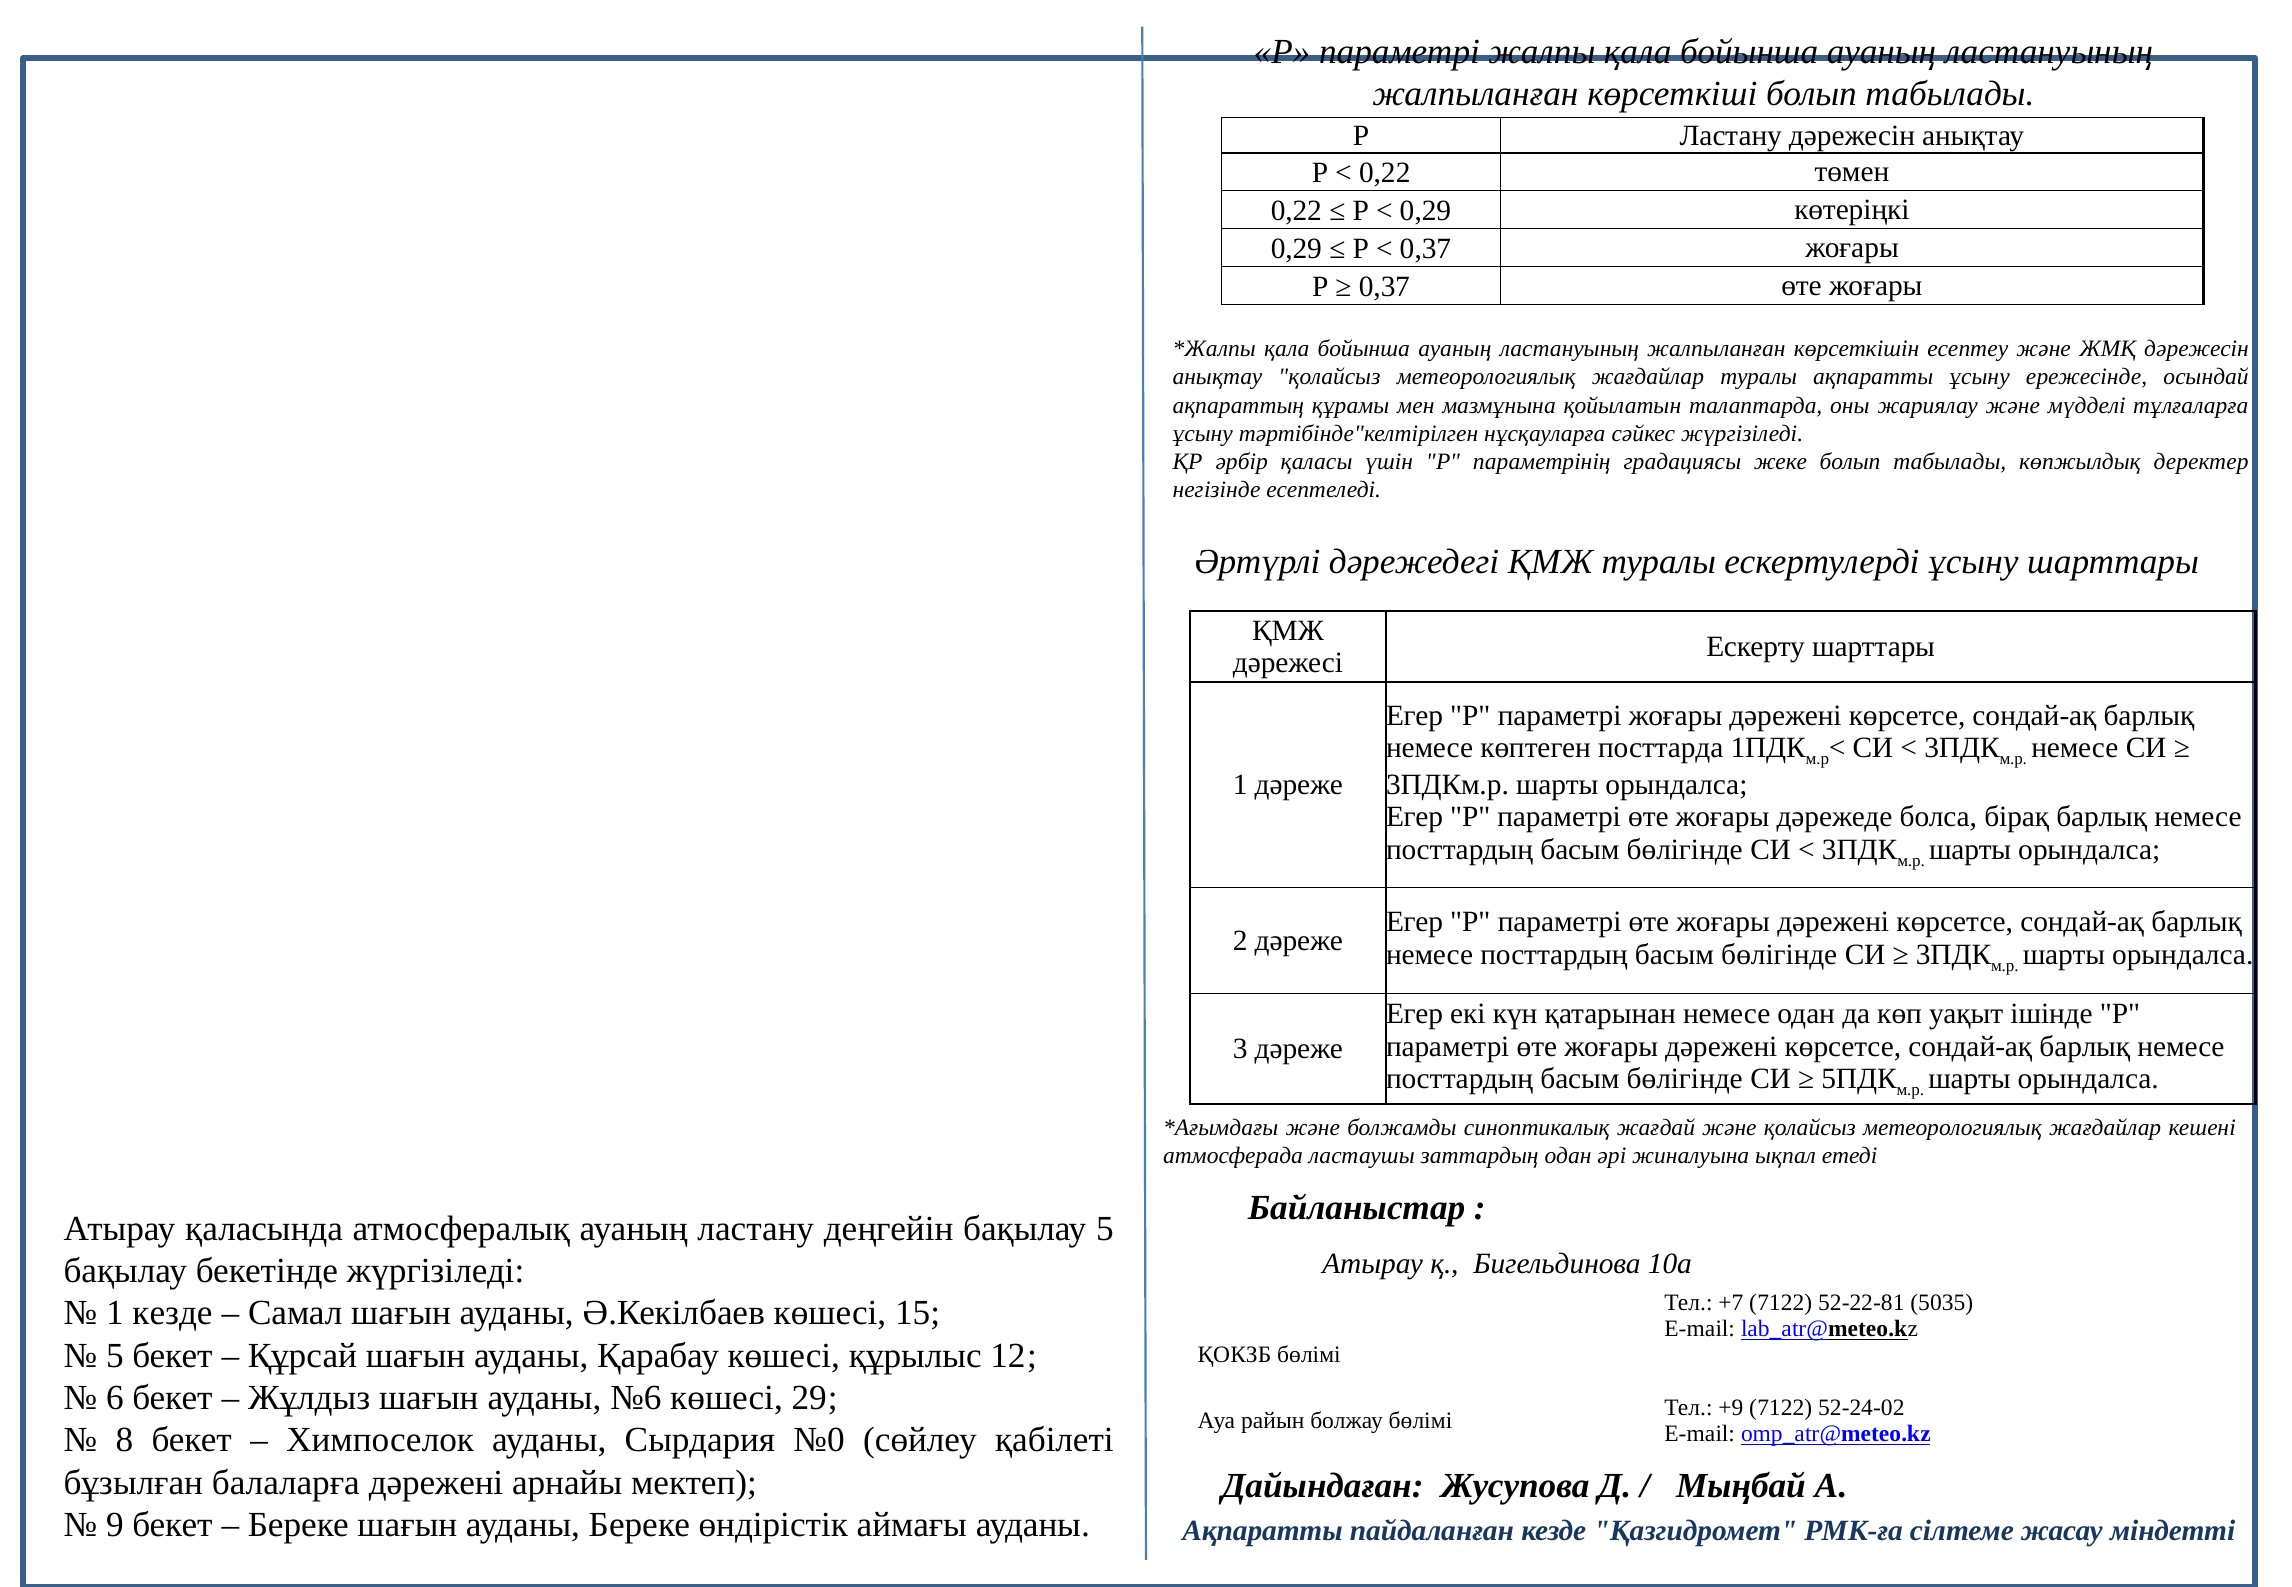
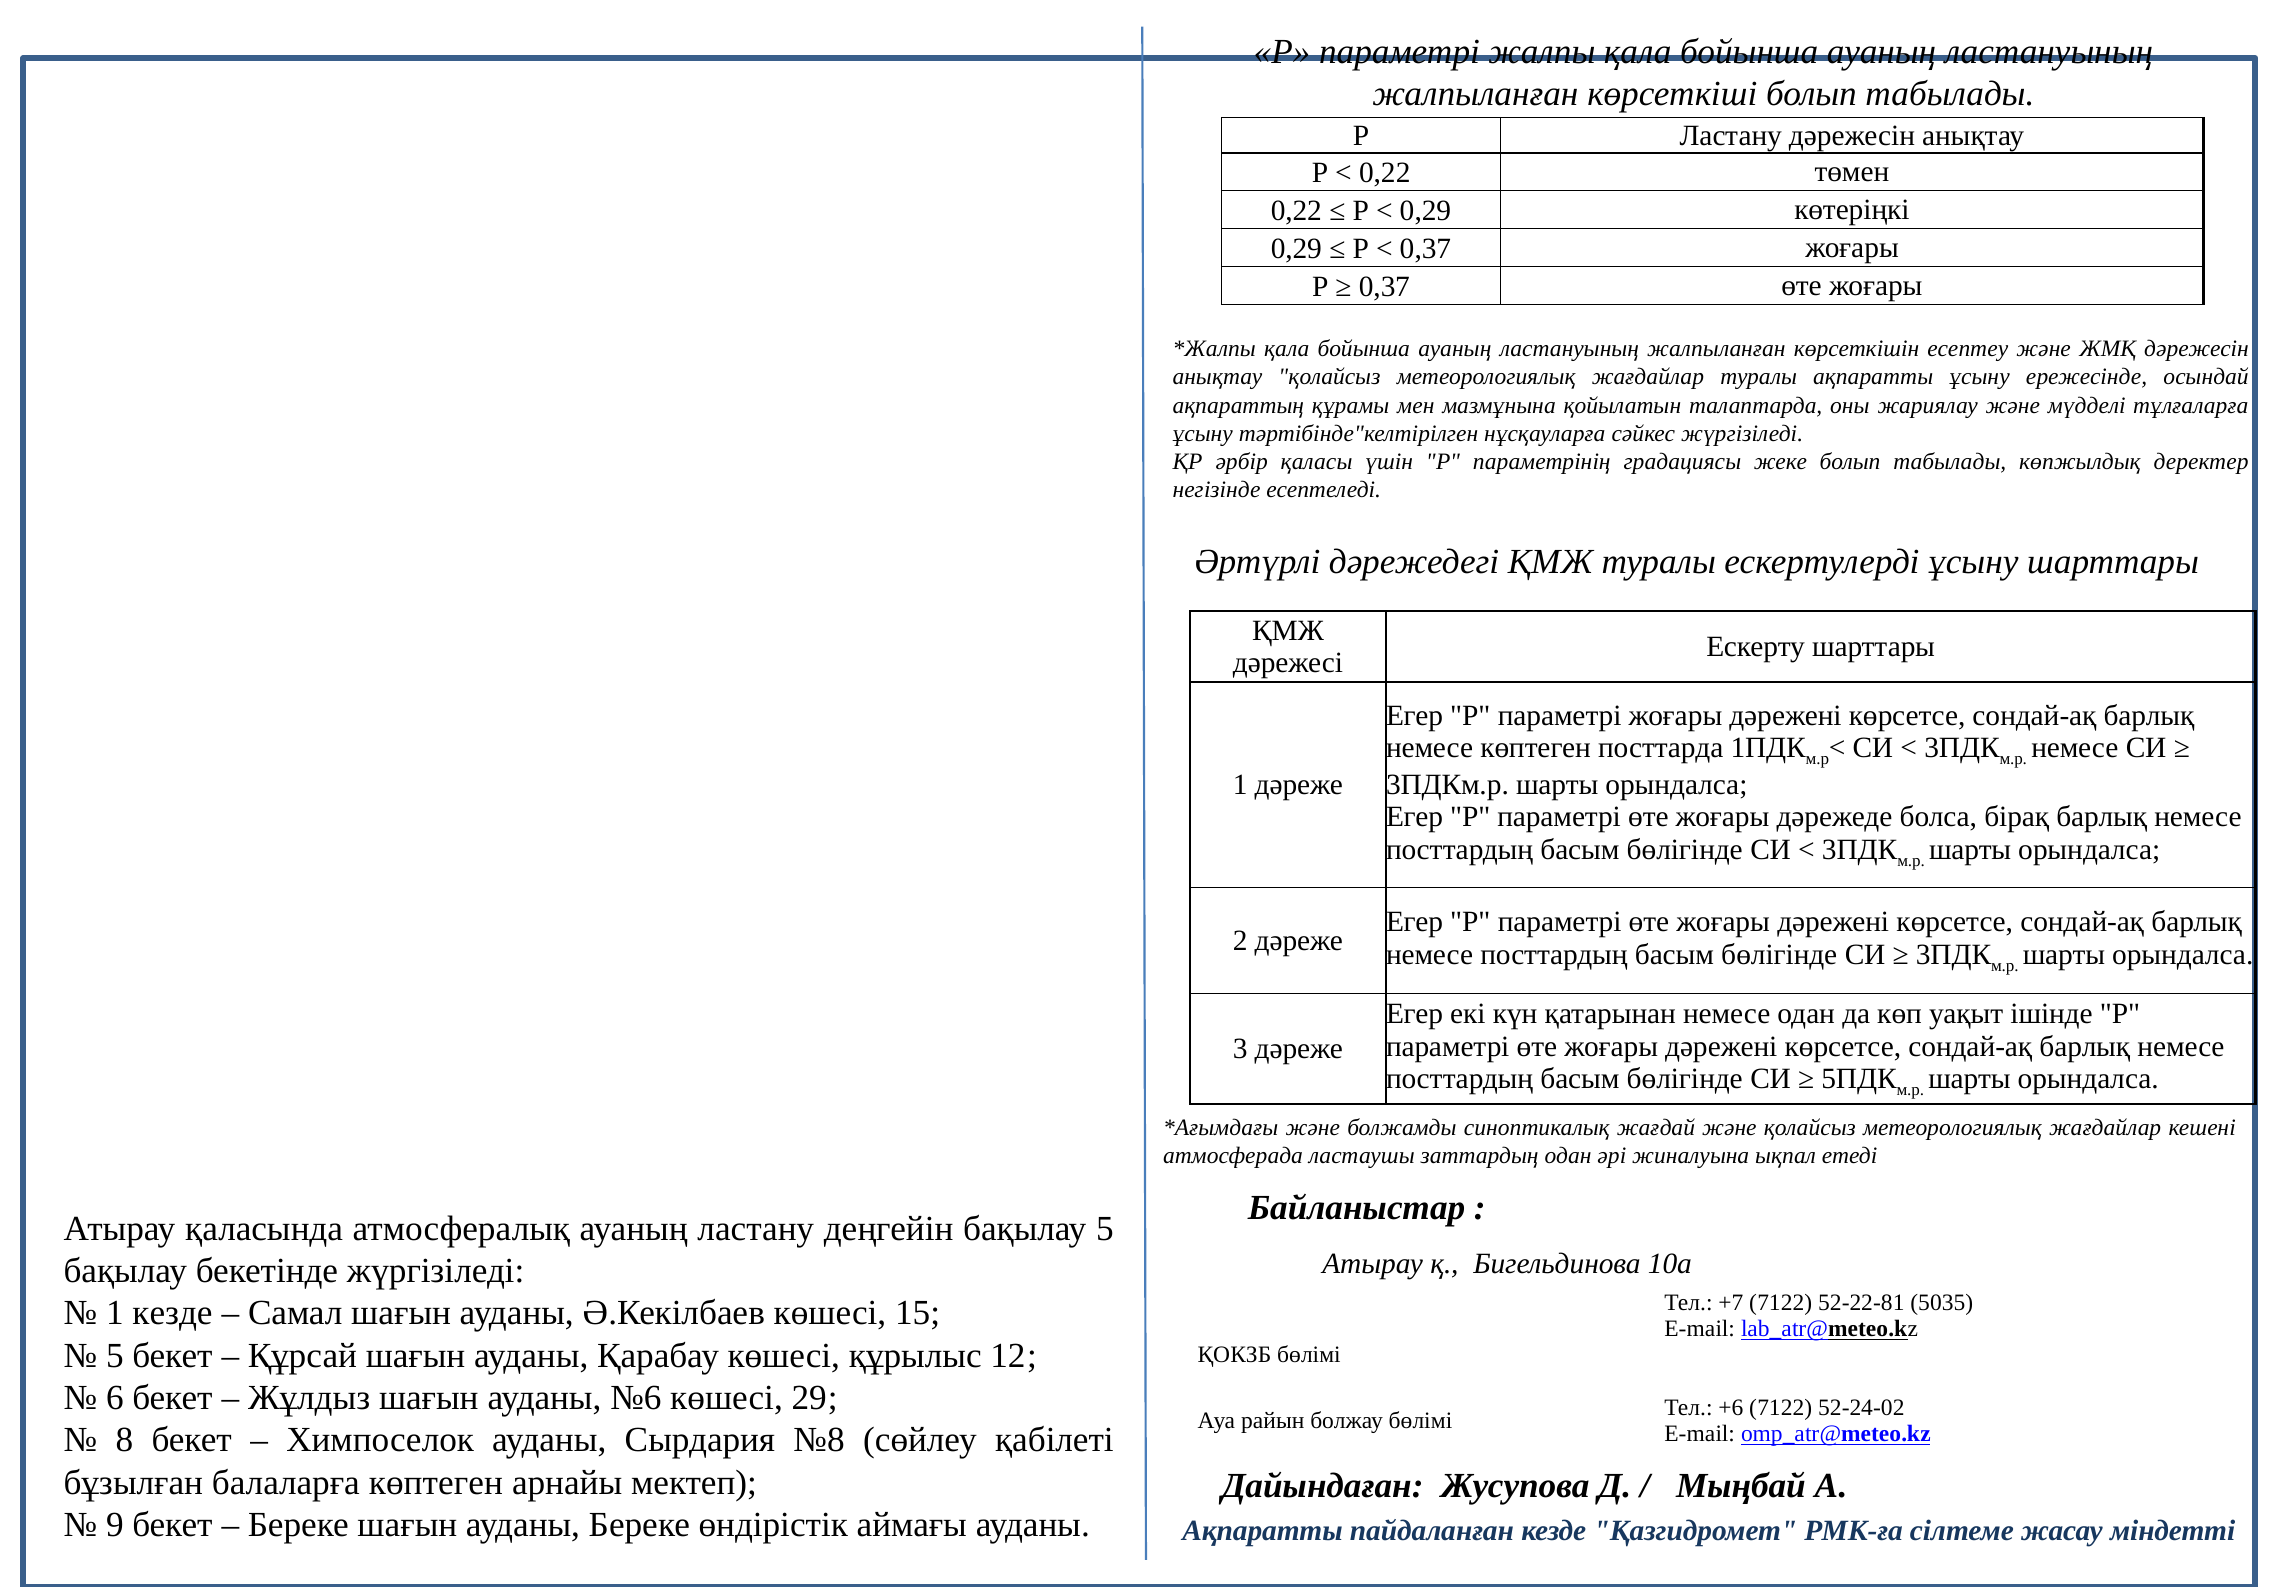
+9: +9 -> +6 (1731, 1407)
№0: №0 -> №8 (819, 1440)
балаларға дәрежені: дәрежені -> көптеген (436, 1482)
